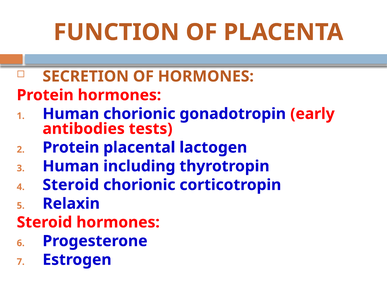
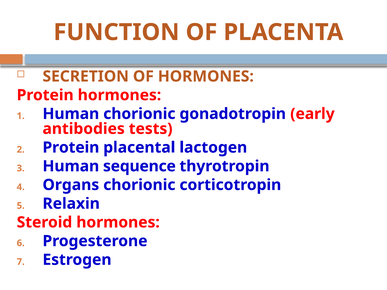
including: including -> sequence (139, 166)
Steroid: Steroid -> Organs (71, 185)
